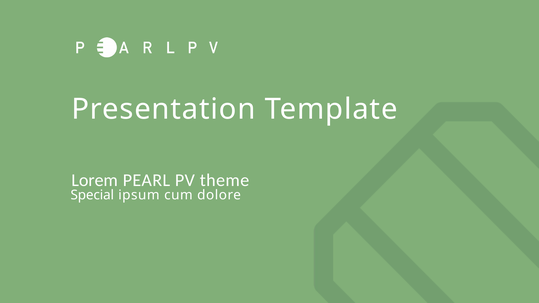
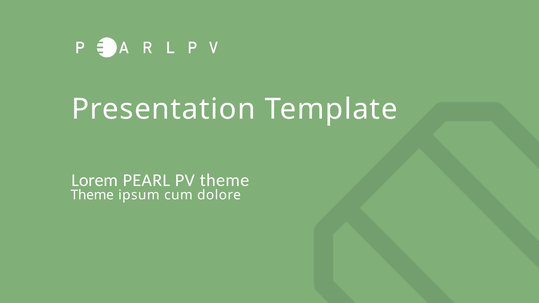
Special: Special -> Theme (92, 195)
